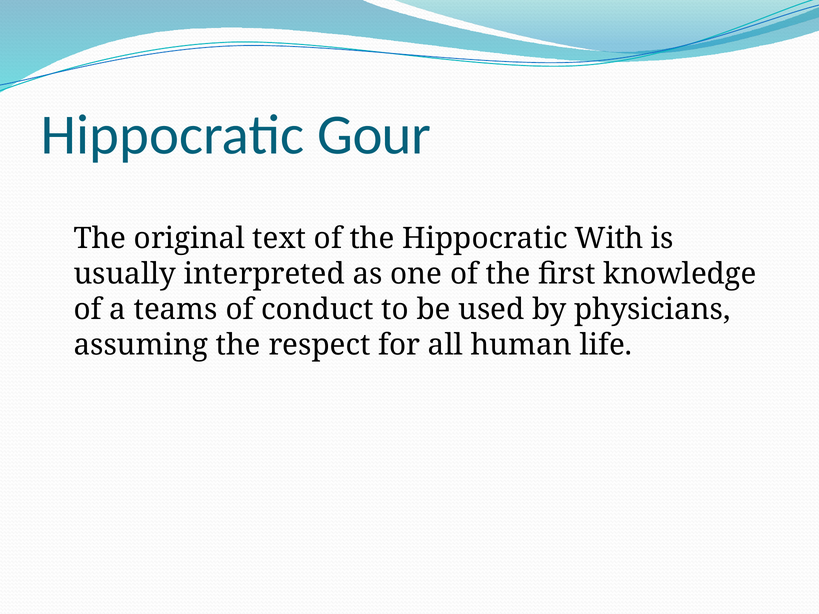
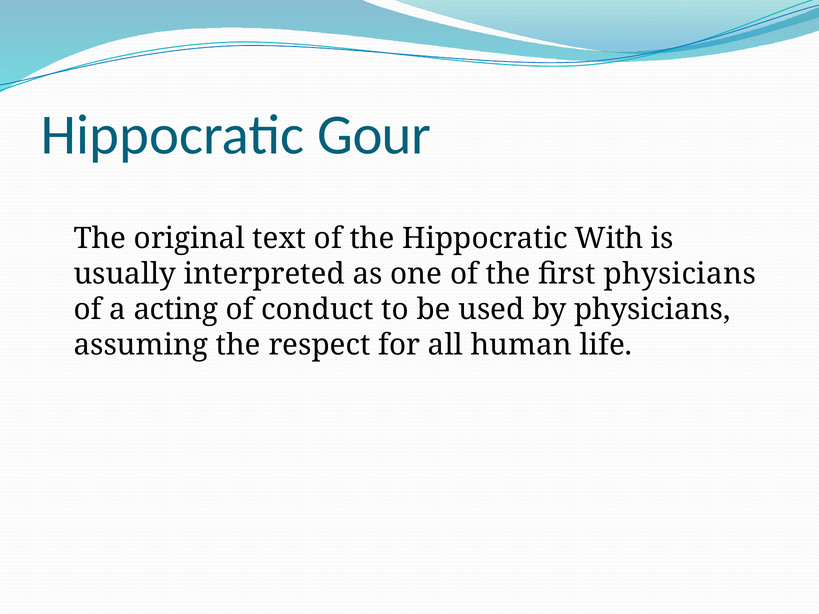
first knowledge: knowledge -> physicians (680, 274)
teams: teams -> acting (176, 309)
